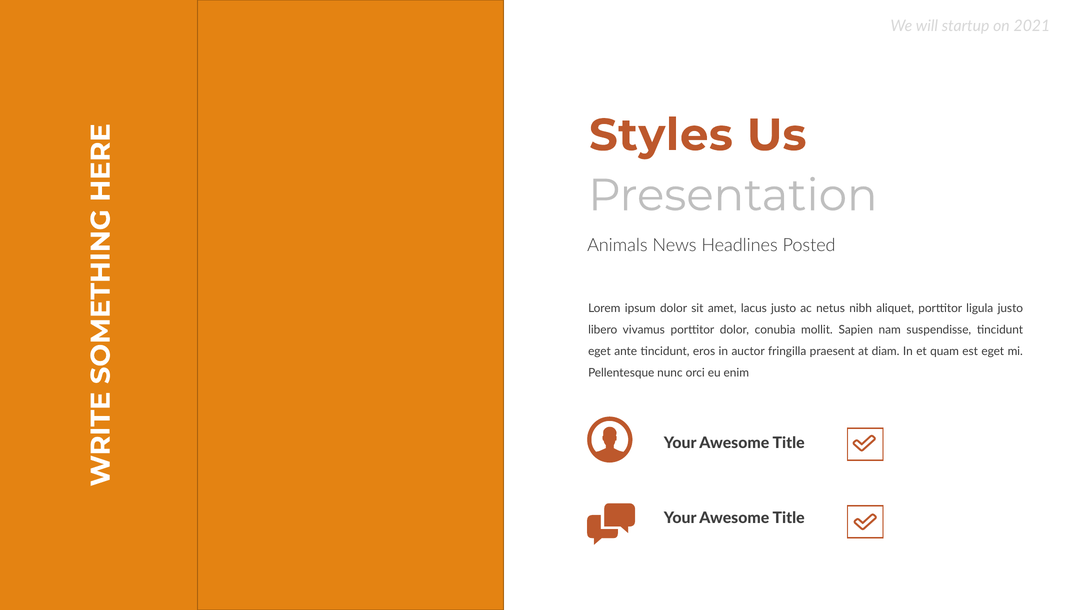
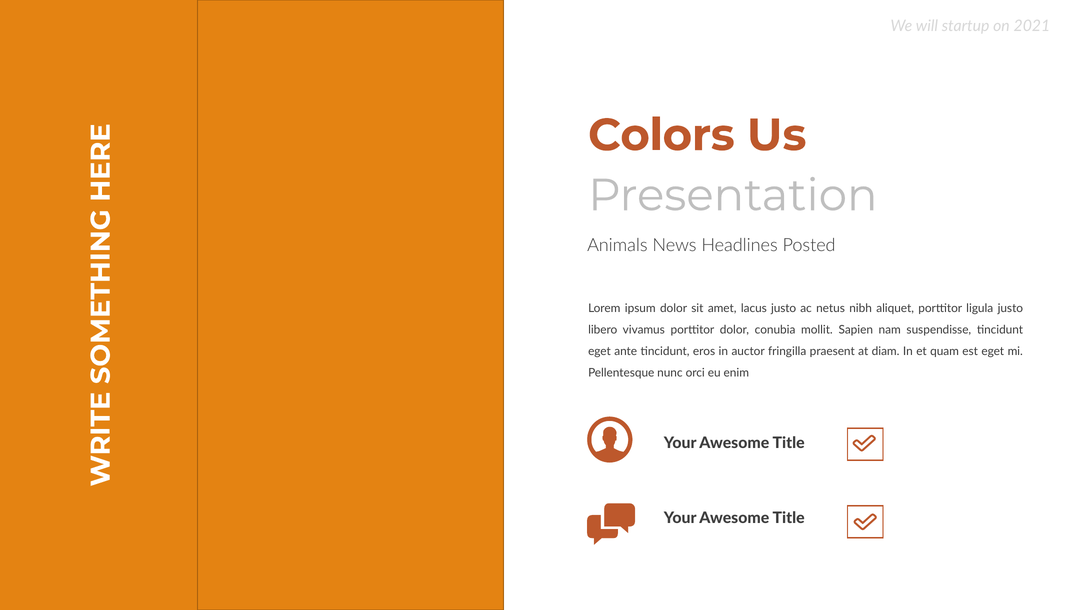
Styles: Styles -> Colors (661, 135)
